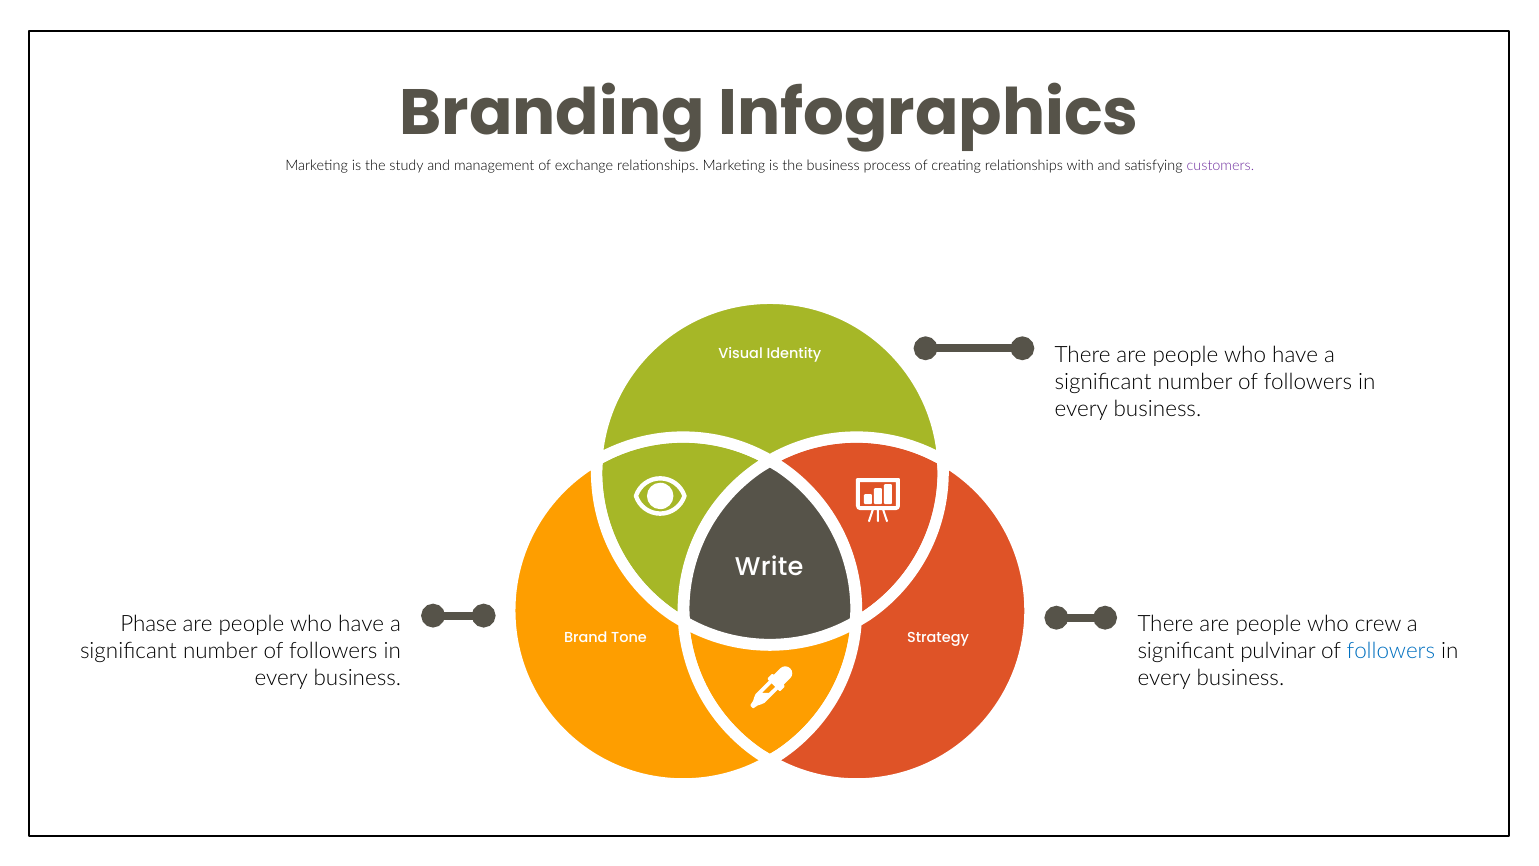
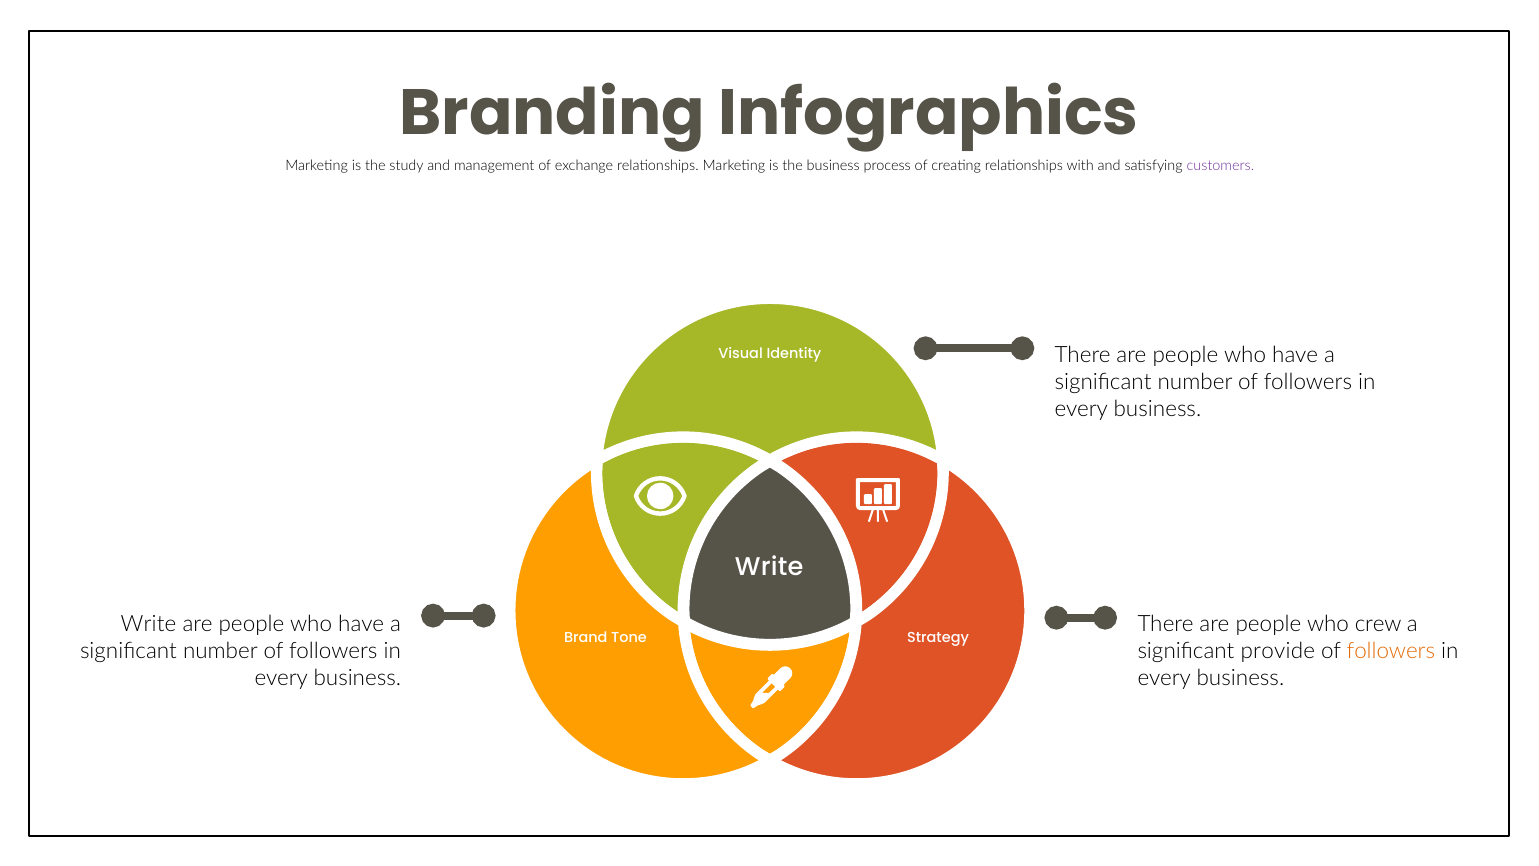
Phase: Phase -> Write (149, 624)
pulvinar: pulvinar -> provide (1278, 651)
followers colour: blue -> orange (1391, 651)
